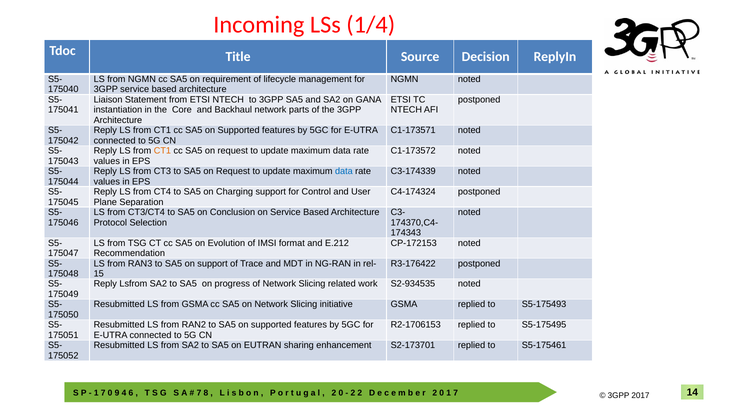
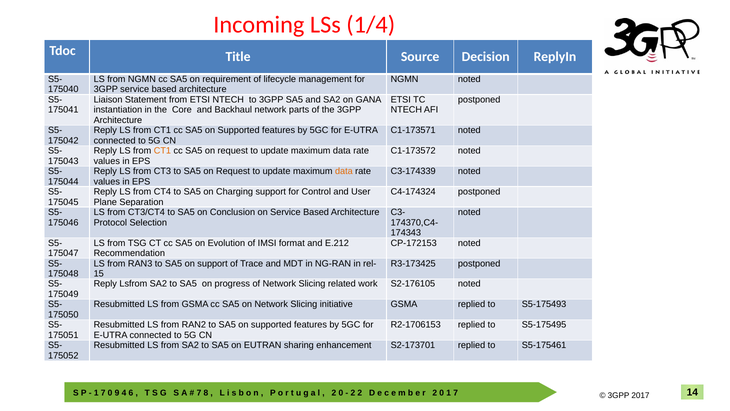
data colour: blue -> orange (344, 171)
R3-176422: R3-176422 -> R3-173425 (413, 263)
S2-934535: S2-934535 -> S2-176105 (413, 284)
